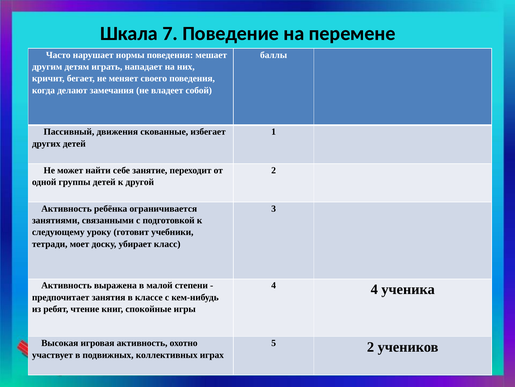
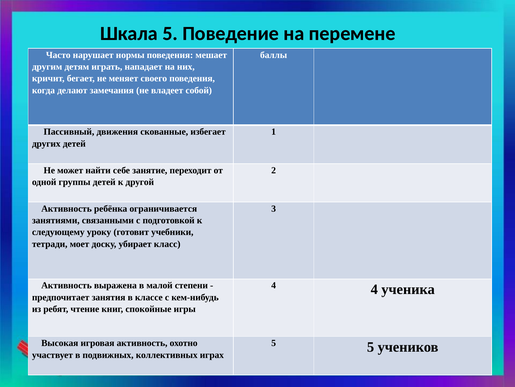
Шкала 7: 7 -> 5 (170, 34)
5 2: 2 -> 5 (371, 346)
